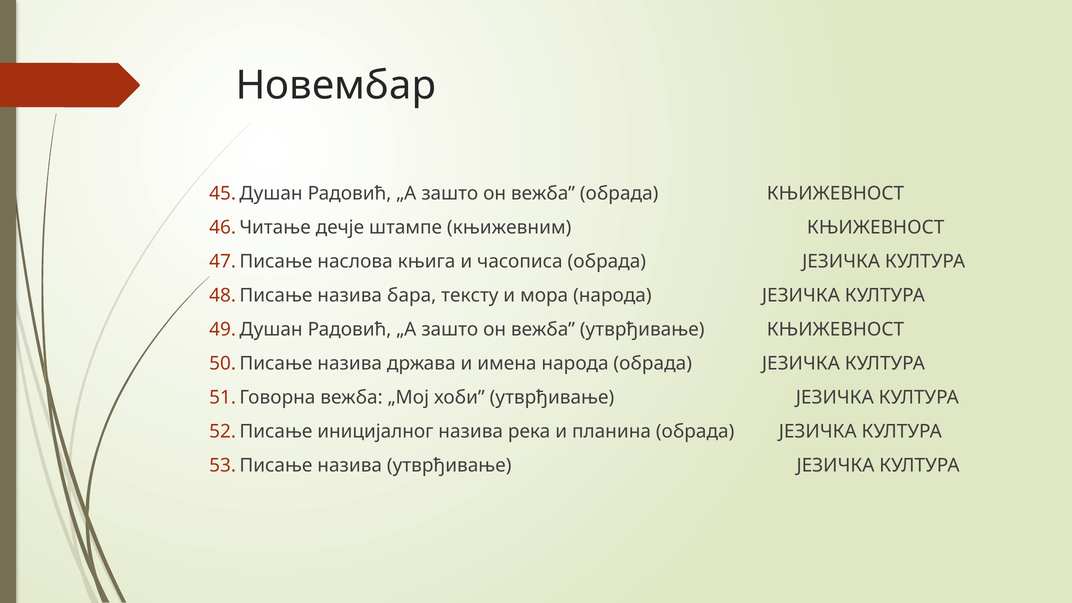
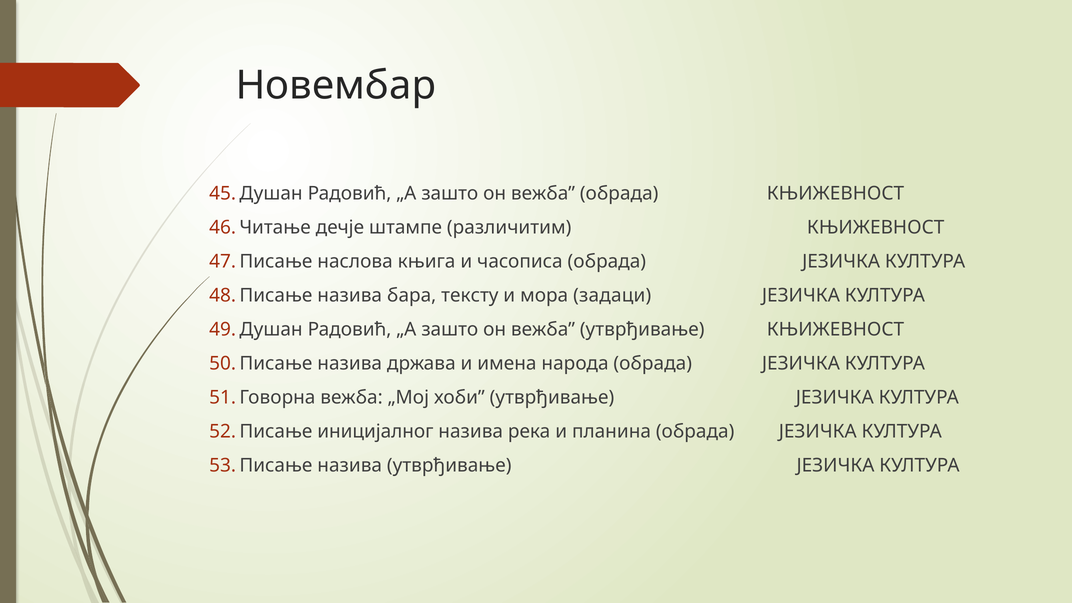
књижевним: књижевним -> различитим (509, 228)
мора народа: народа -> задаци (612, 295)
